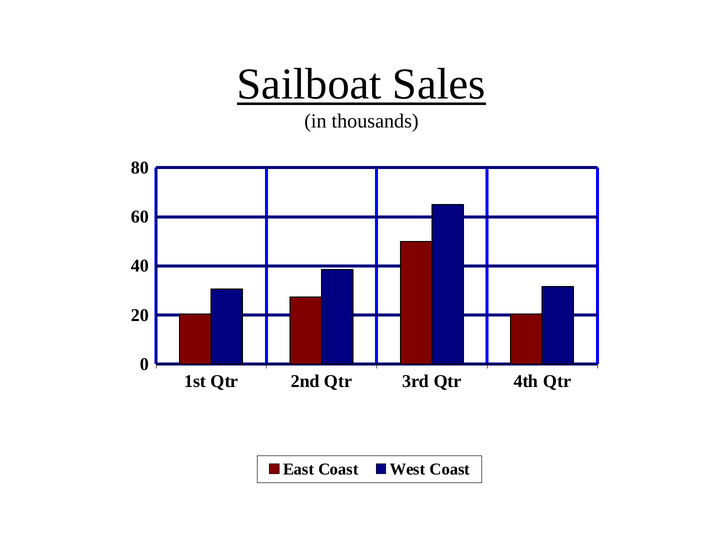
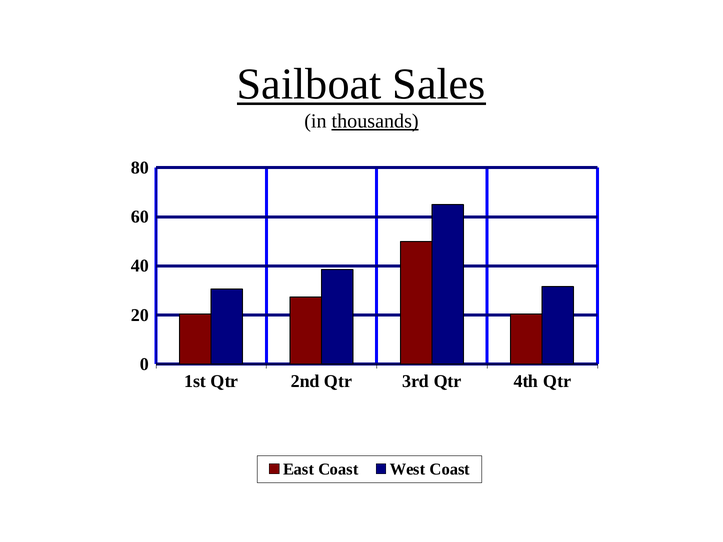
thousands underline: none -> present (375, 121)
